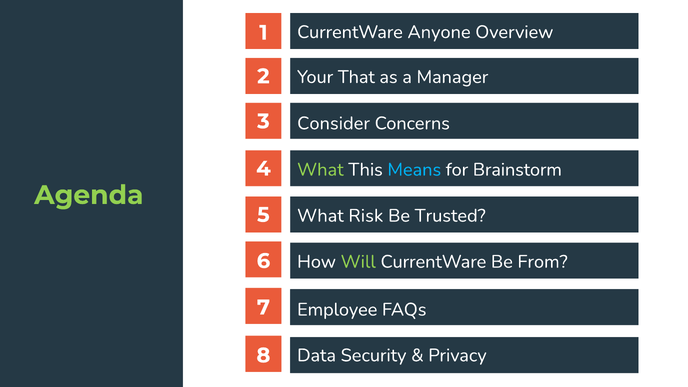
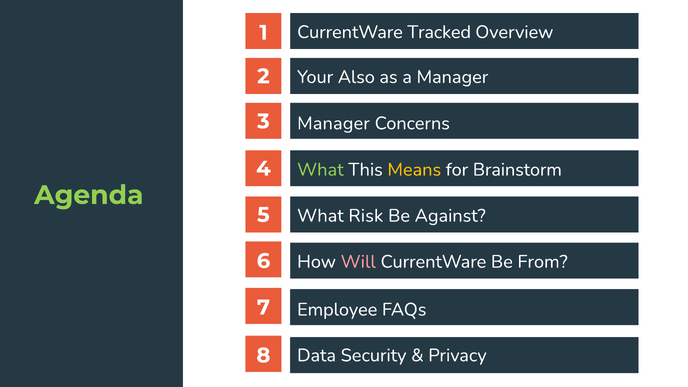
Anyone: Anyone -> Tracked (439, 32)
That: That -> Also (356, 77)
Consider: Consider -> Manager (333, 123)
Means colour: light blue -> yellow (414, 170)
Trusted: Trusted -> Against (450, 216)
Will colour: light green -> pink (358, 262)
